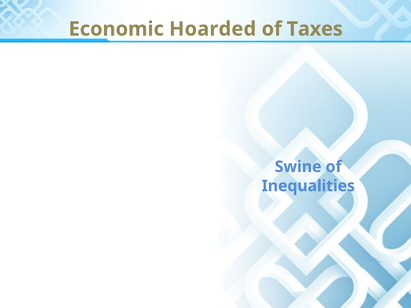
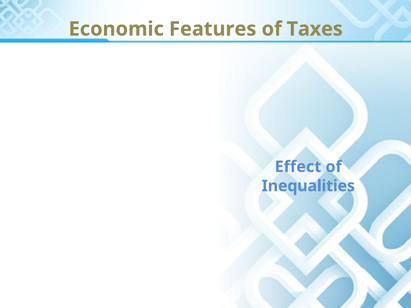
Hoarded: Hoarded -> Features (213, 29)
Swine: Swine -> Effect (298, 167)
